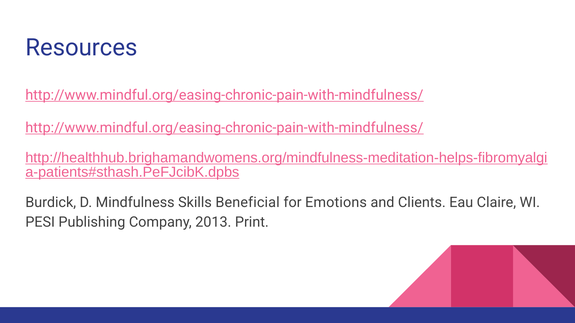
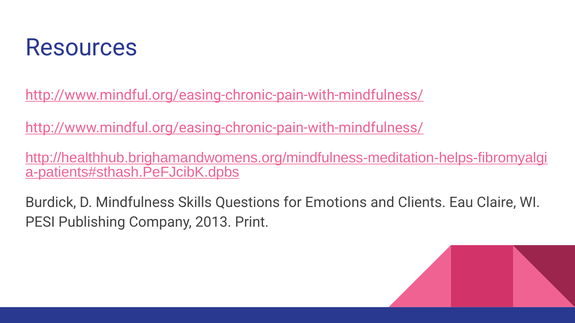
Beneficial: Beneficial -> Questions (248, 203)
